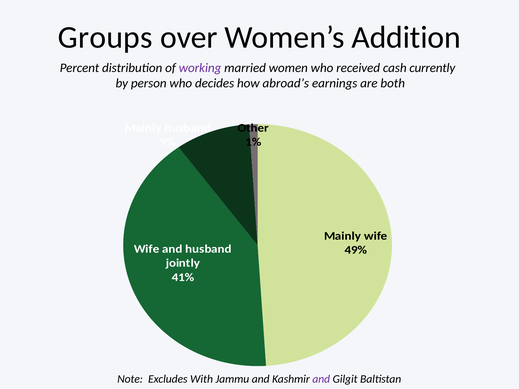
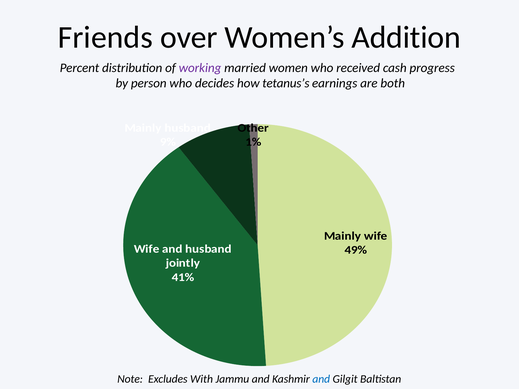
Groups: Groups -> Friends (105, 37)
currently: currently -> progress (432, 68)
abroad’s: abroad’s -> tetanus’s (286, 83)
and colour: purple -> blue (321, 379)
